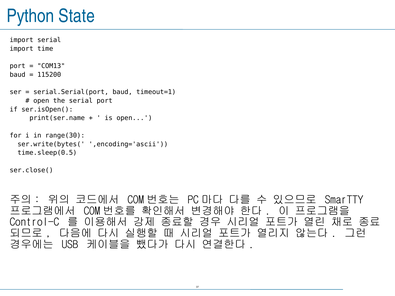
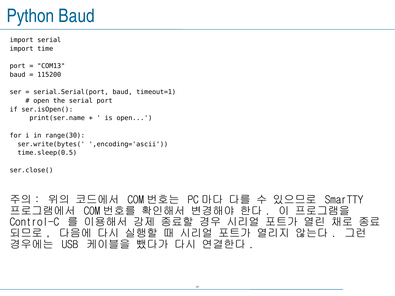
Python State: State -> Baud (77, 16)
